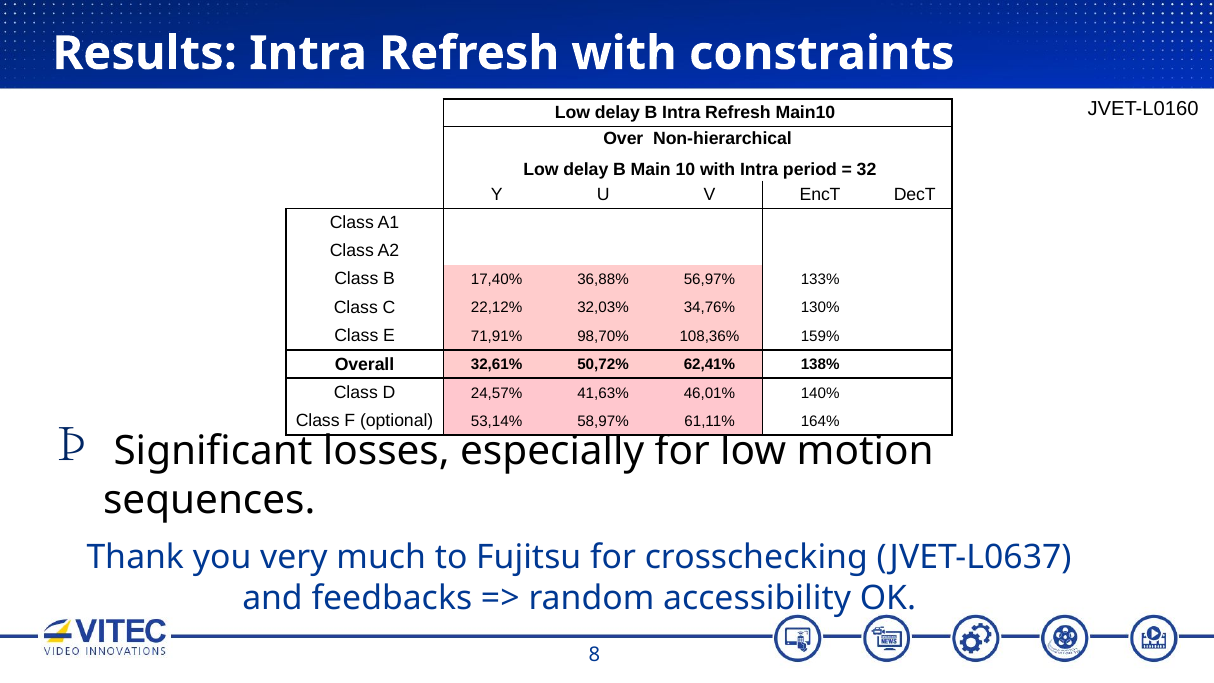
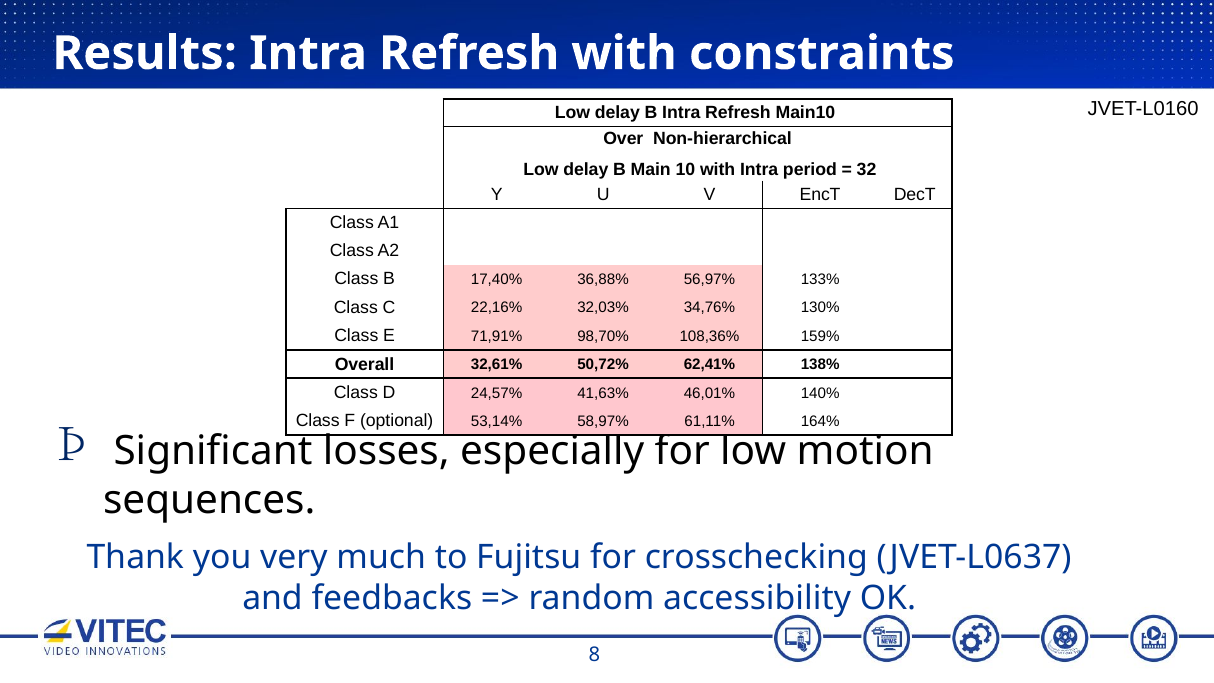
22,12%: 22,12% -> 22,16% (497, 308)
